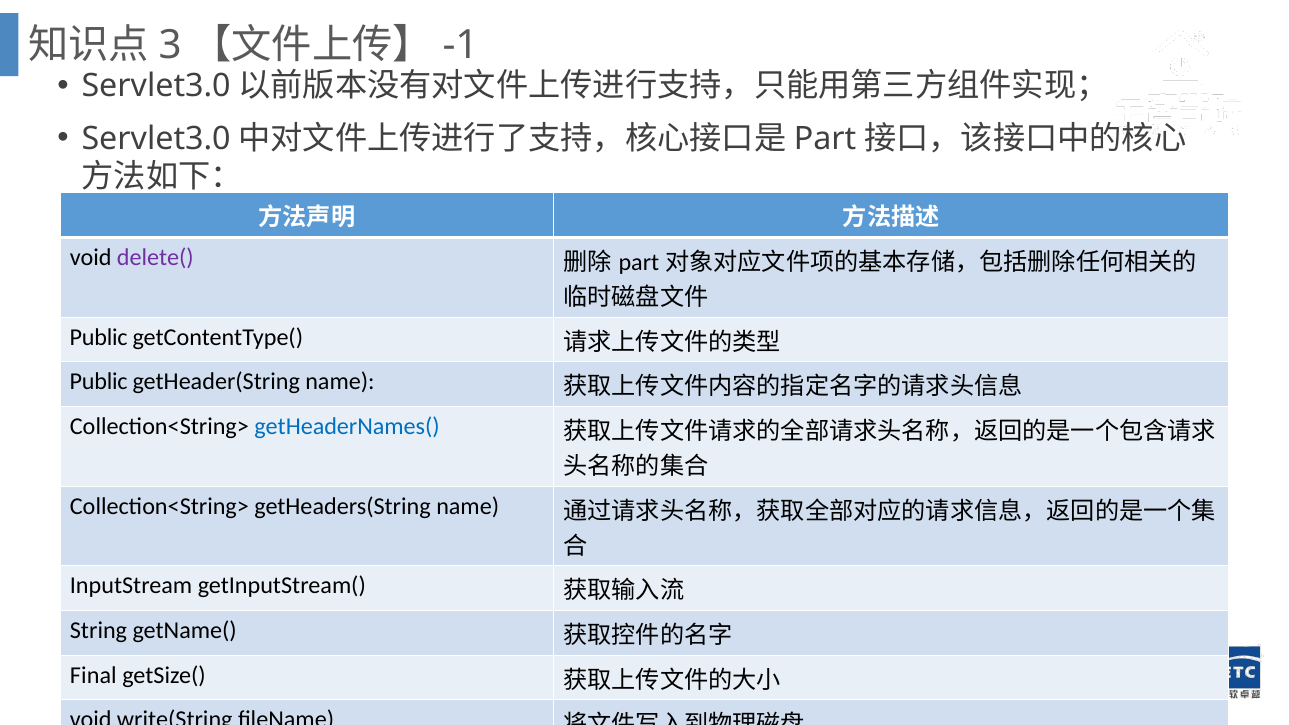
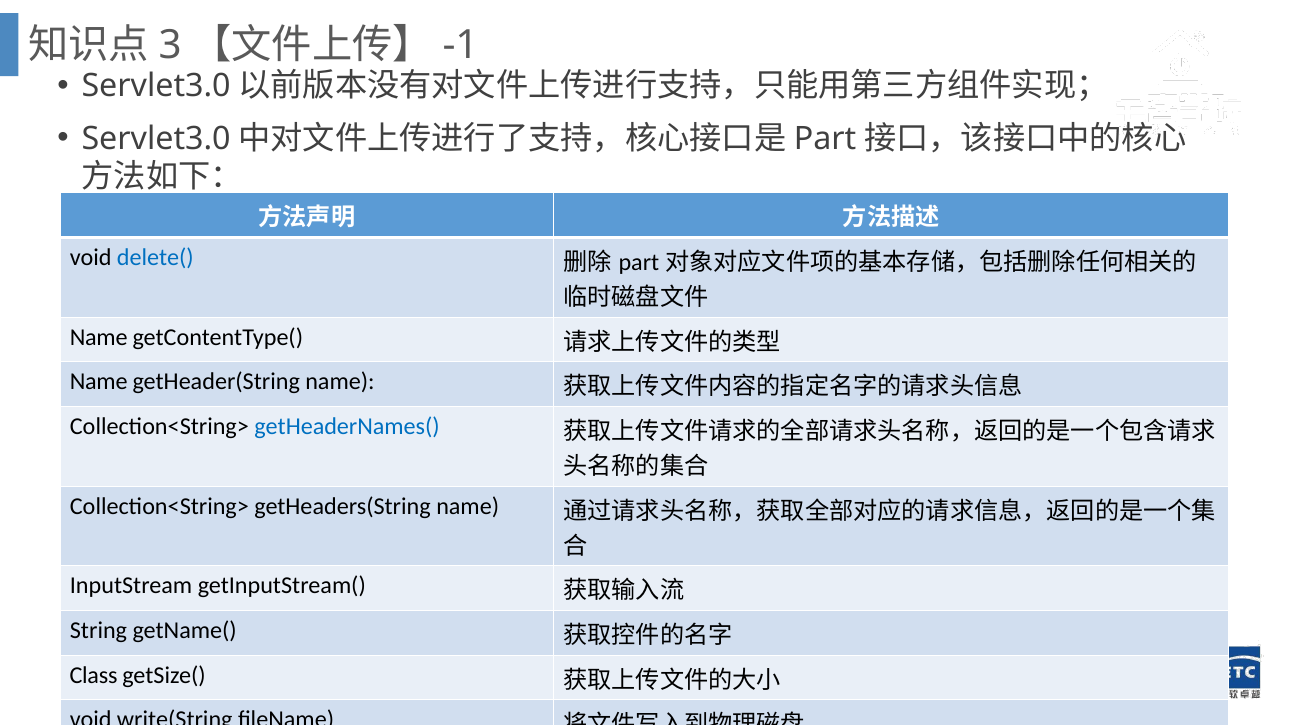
delete( colour: purple -> blue (155, 257)
Public: Public -> Name (99, 337)
Public: Public -> Name (99, 382)
Final: Final -> Class (94, 675)
